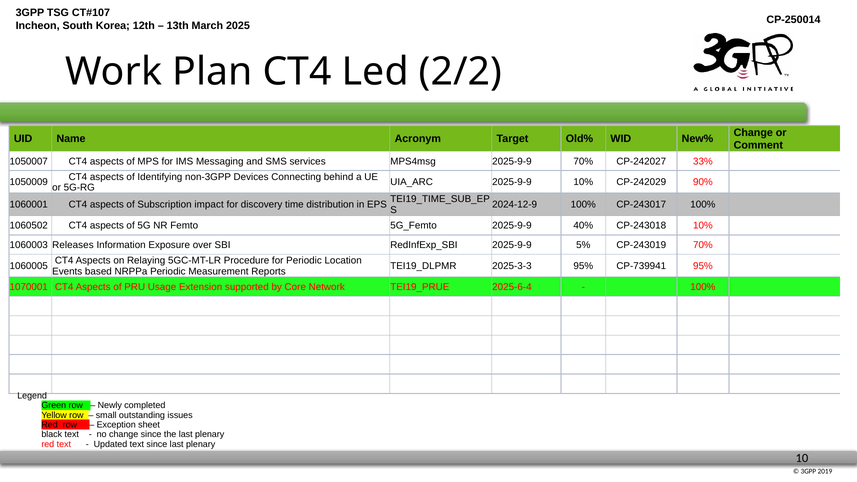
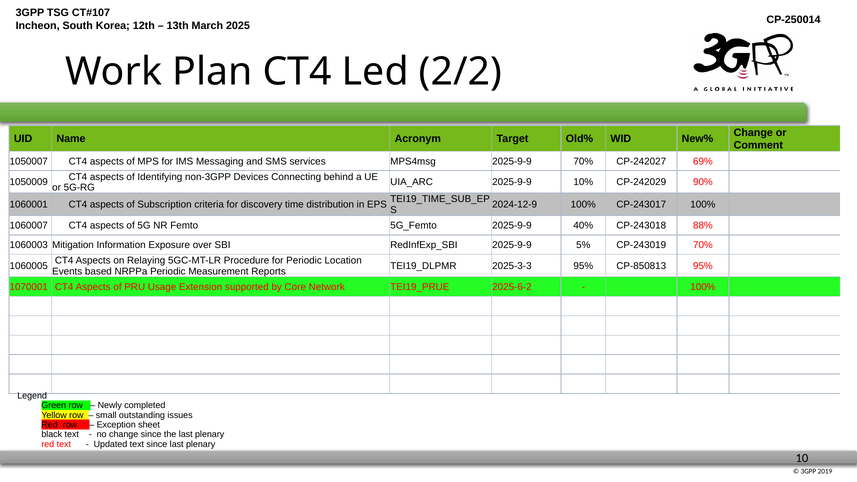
33%: 33% -> 69% (703, 161)
impact: impact -> criteria (209, 205)
1060502: 1060502 -> 1060007 (29, 226)
CP-243018 10%: 10% -> 88% (703, 226)
Releases: Releases -> Mitigation (73, 245)
CP-739941: CP-739941 -> CP-850813 (641, 266)
2025-6-4: 2025-6-4 -> 2025-6-2 (512, 287)
